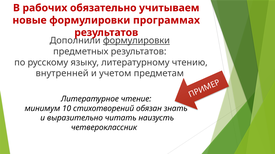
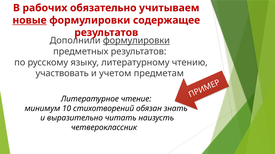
новые underline: none -> present (30, 20)
программах: программах -> содержащее (167, 20)
внутренней: внутренней -> участвовать (62, 74)
